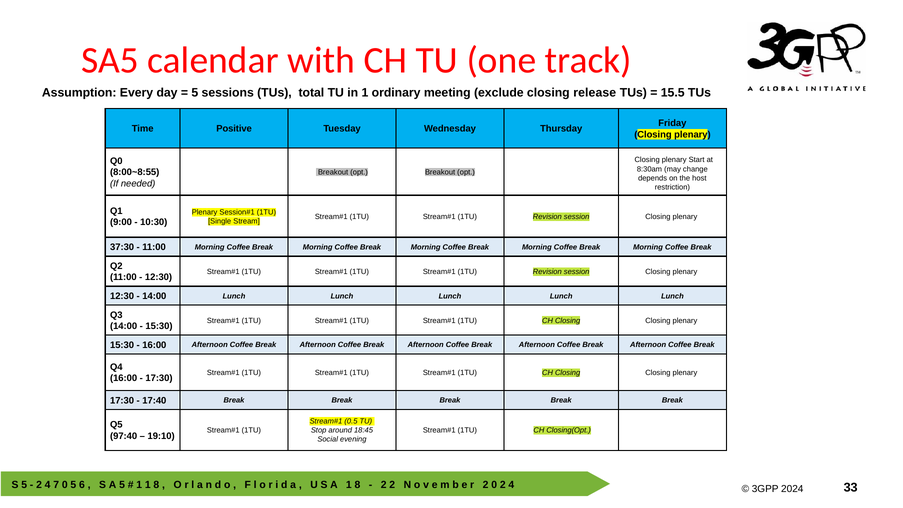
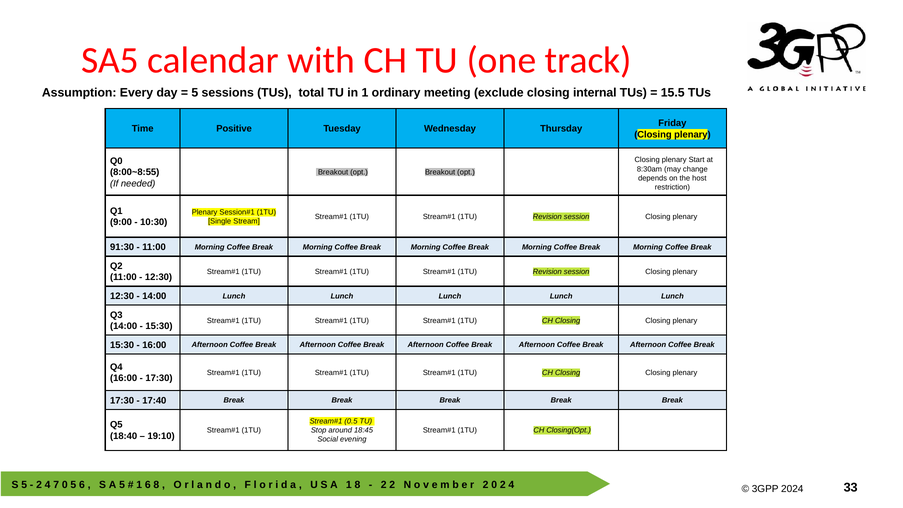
release: release -> internal (595, 93)
37:30: 37:30 -> 91:30 (122, 247)
97:40: 97:40 -> 18:40 (124, 436)
1 1: 1 -> 6 (148, 485)
